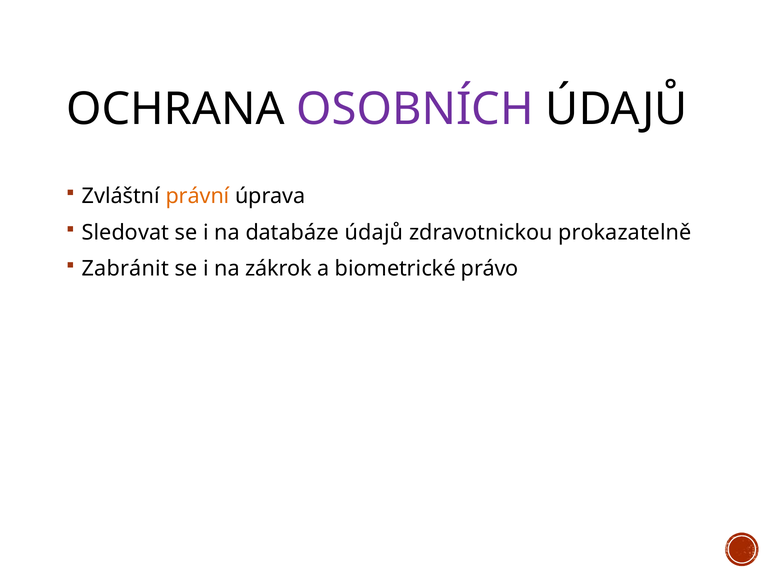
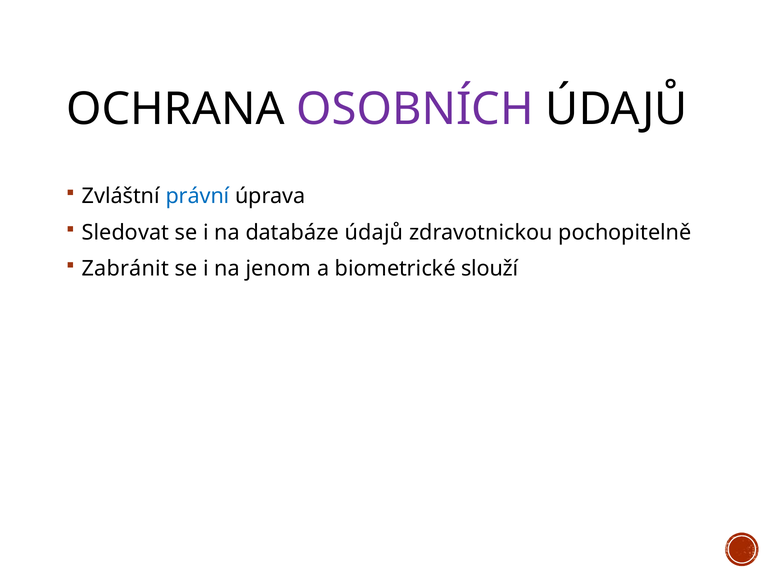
právní colour: orange -> blue (198, 196)
prokazatelně: prokazatelně -> pochopitelně (625, 232)
zákrok: zákrok -> jenom (278, 269)
právo: právo -> slouží (490, 269)
